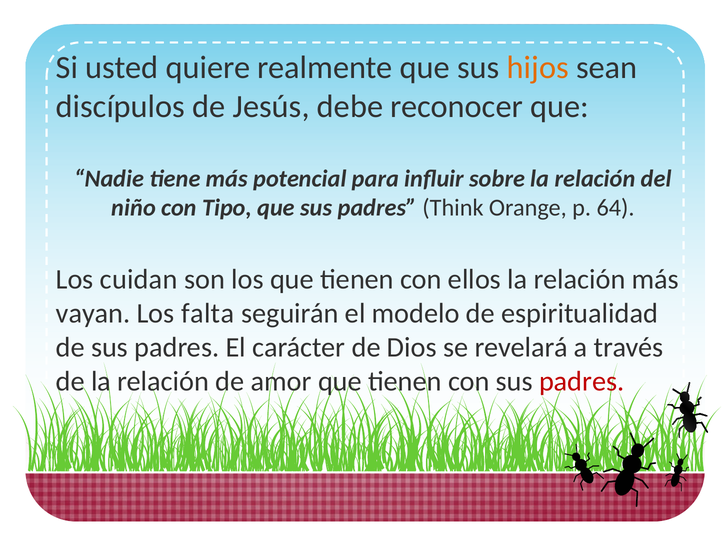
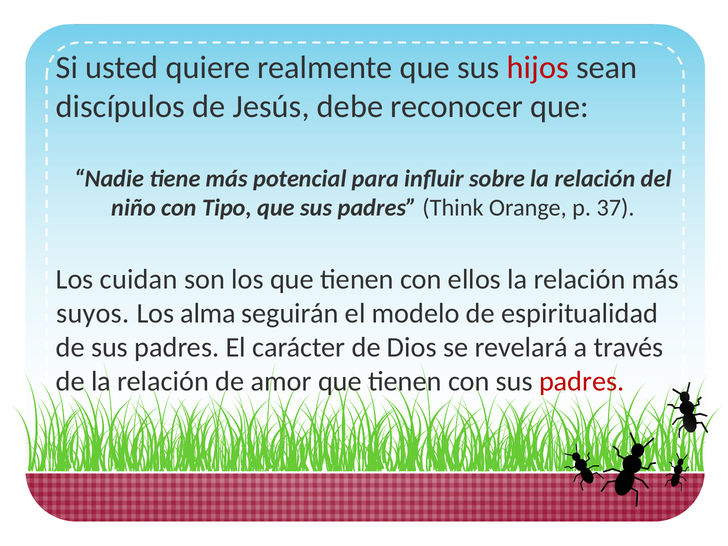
hijos colour: orange -> red (538, 68)
64: 64 -> 37 (616, 208)
vayan: vayan -> suyos (93, 313)
falta: falta -> alma (208, 313)
